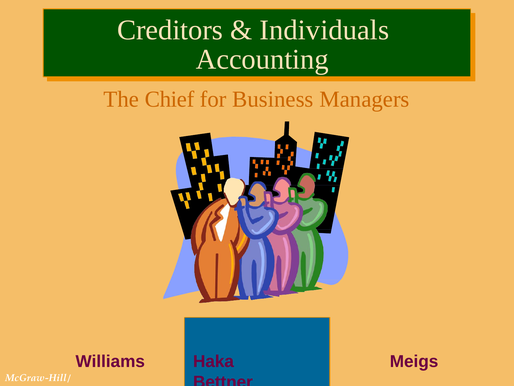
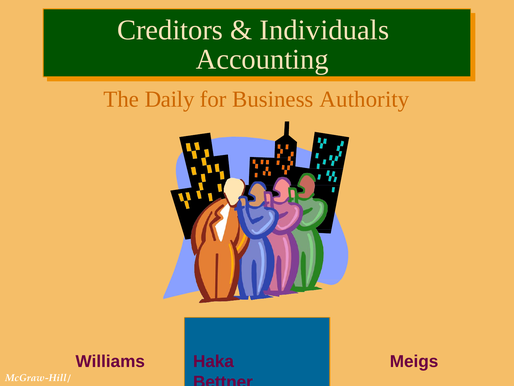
Chief: Chief -> Daily (170, 99)
Managers: Managers -> Authority (364, 99)
